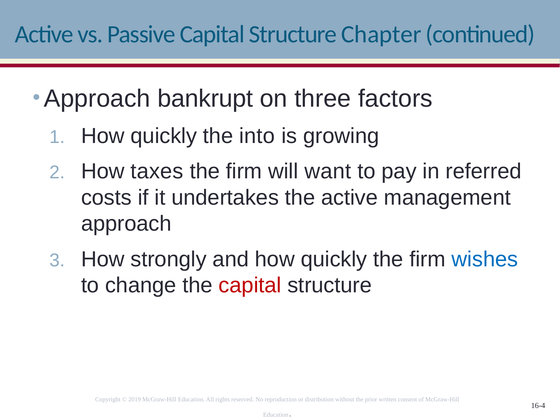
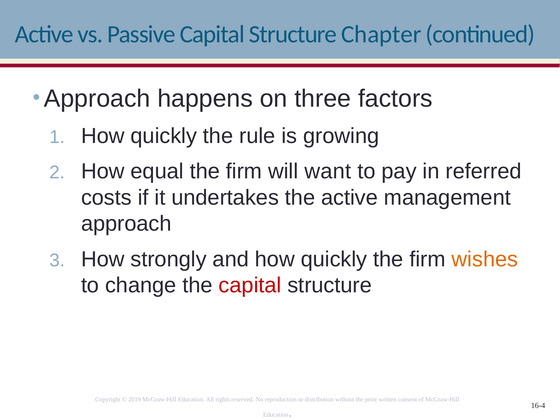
bankrupt: bankrupt -> happens (205, 99)
into: into -> rule (257, 136)
taxes: taxes -> equal (157, 171)
wishes colour: blue -> orange (485, 259)
